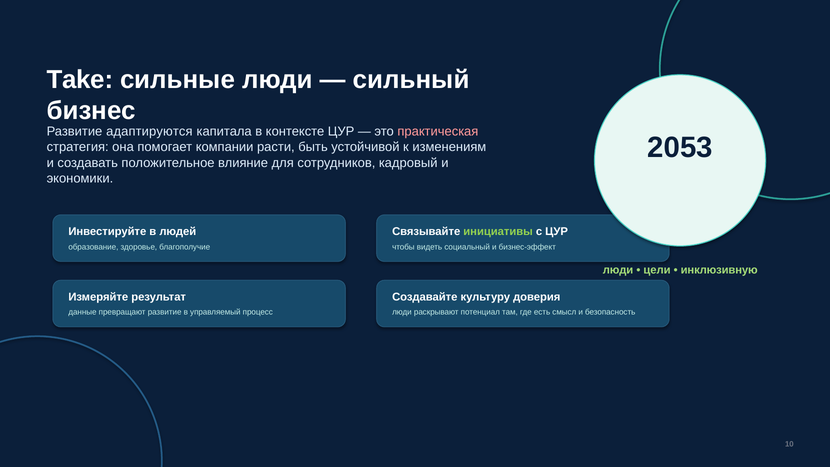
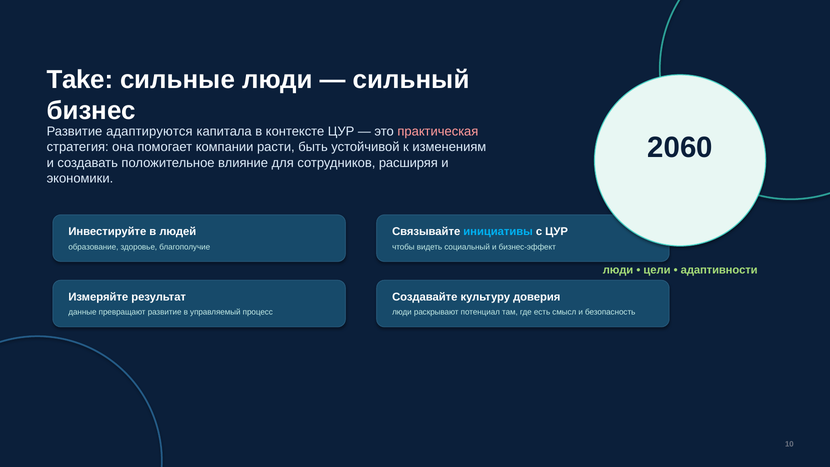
2053: 2053 -> 2060 (680, 147)
кадровый: кадровый -> расширяя (408, 163)
инициативы colour: light green -> light blue (498, 232)
инклюзивную: инклюзивную -> адаптивности (719, 270)
